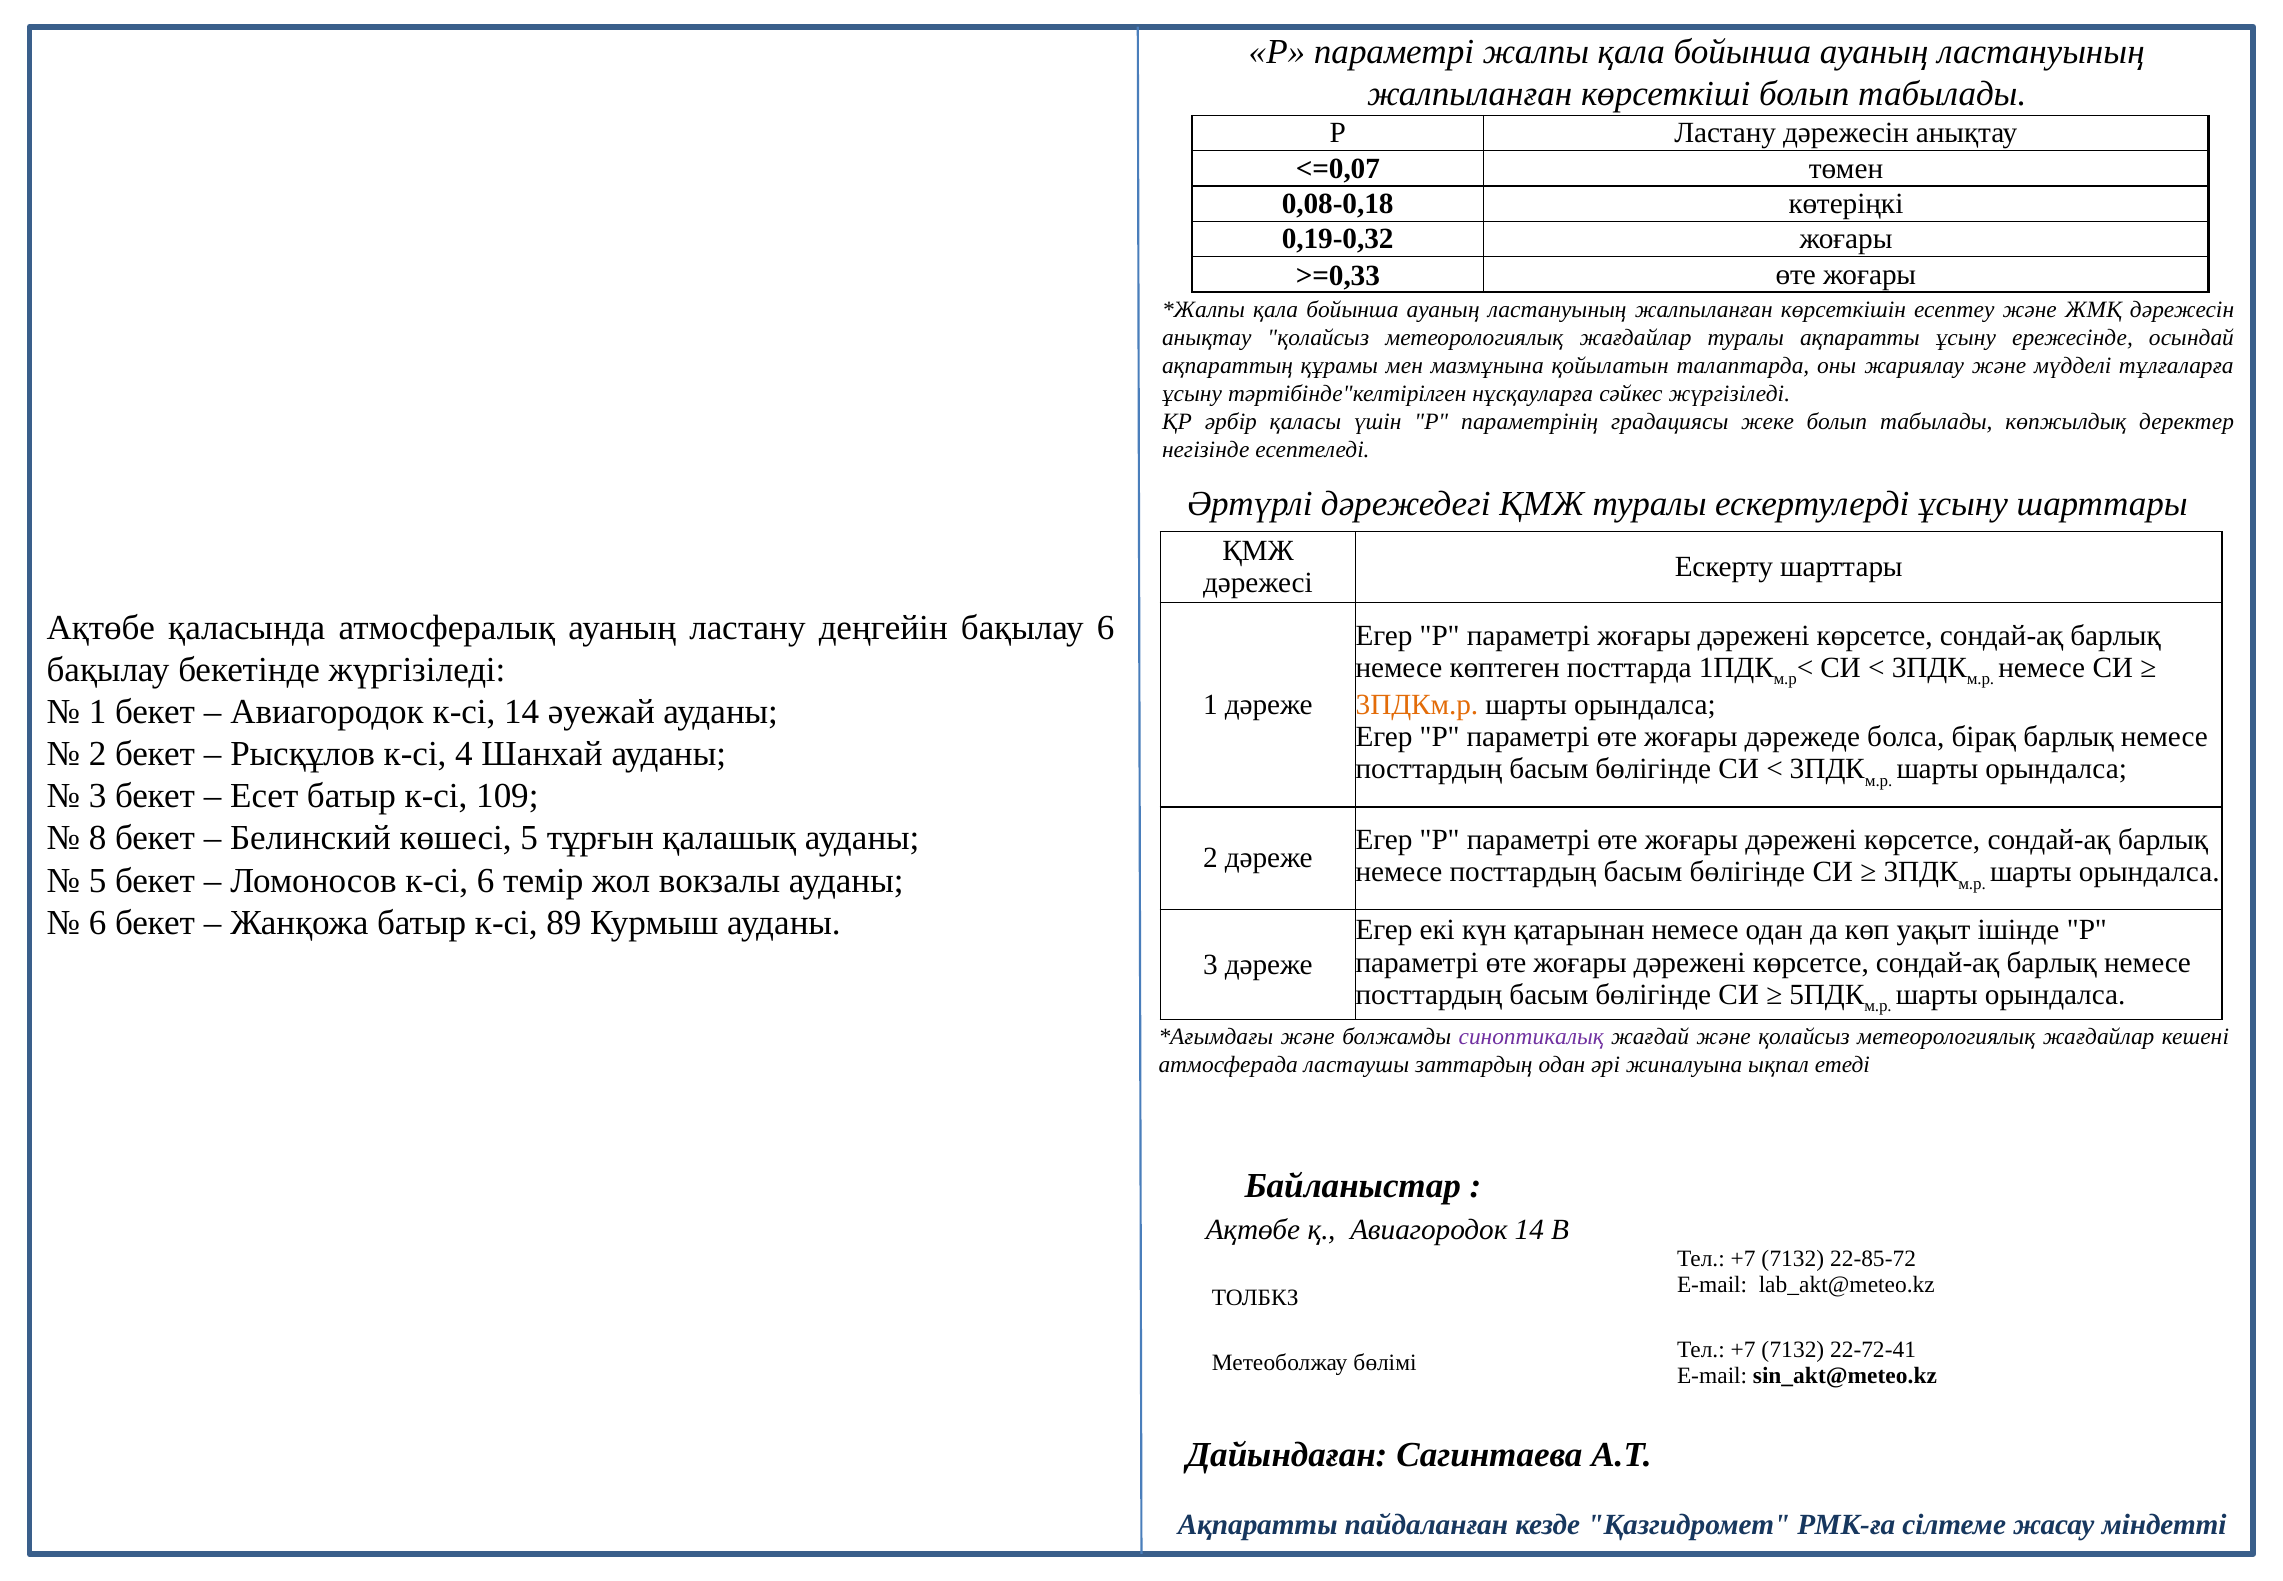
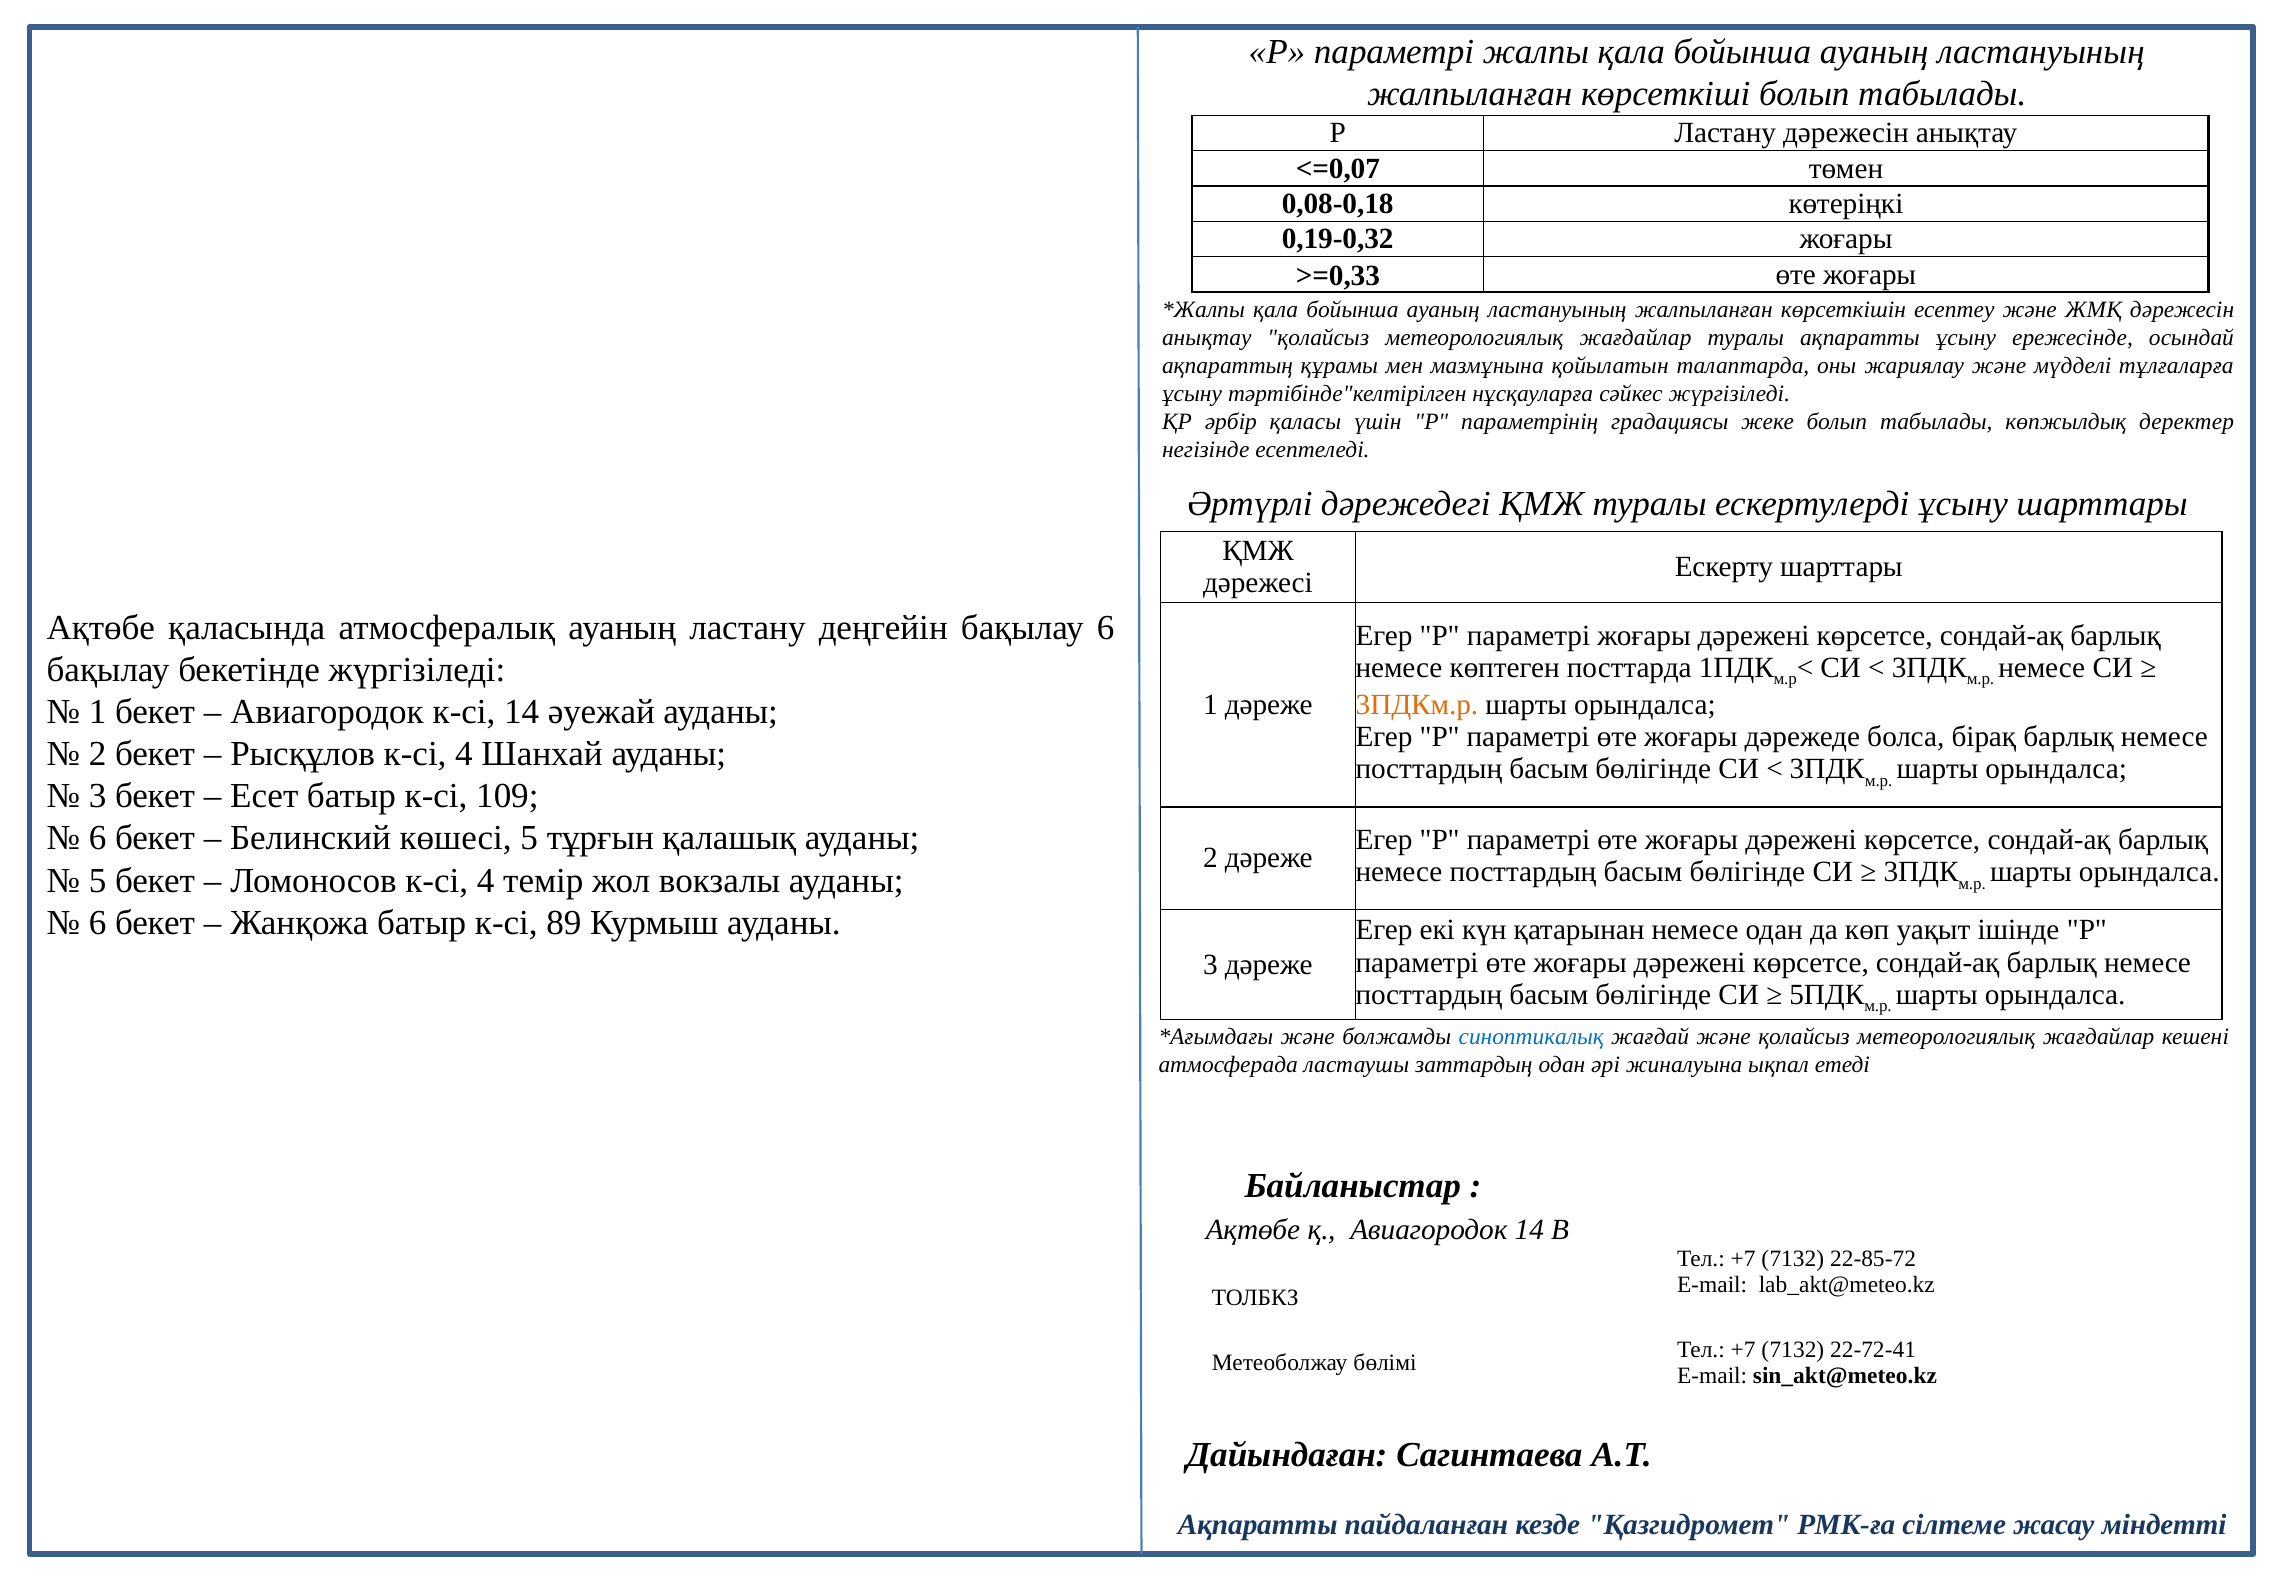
8: 8 -> 6 (98, 838)
Ломоносов к-сі 6: 6 -> 4 (486, 880)
синоптикалық colour: purple -> blue (1531, 1037)
